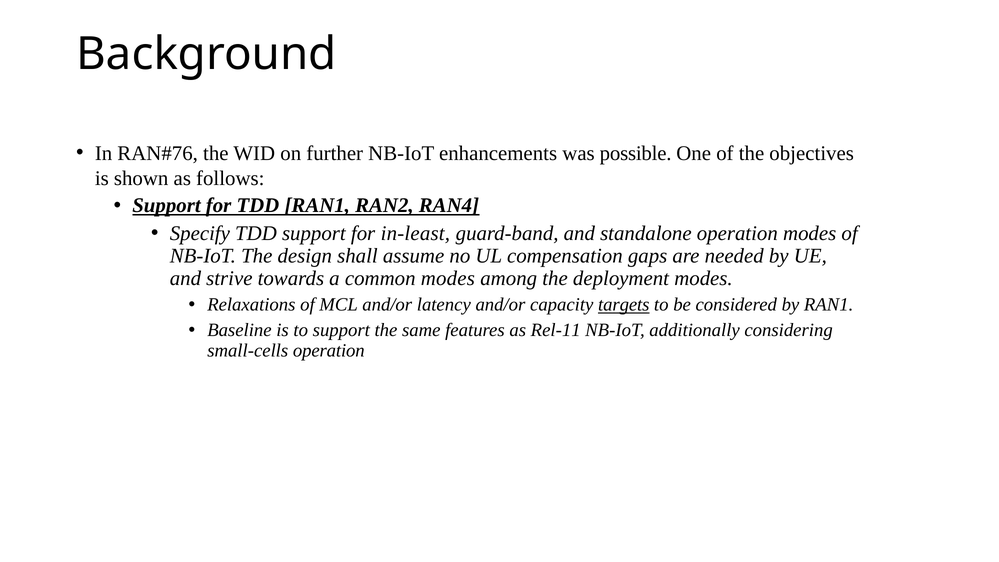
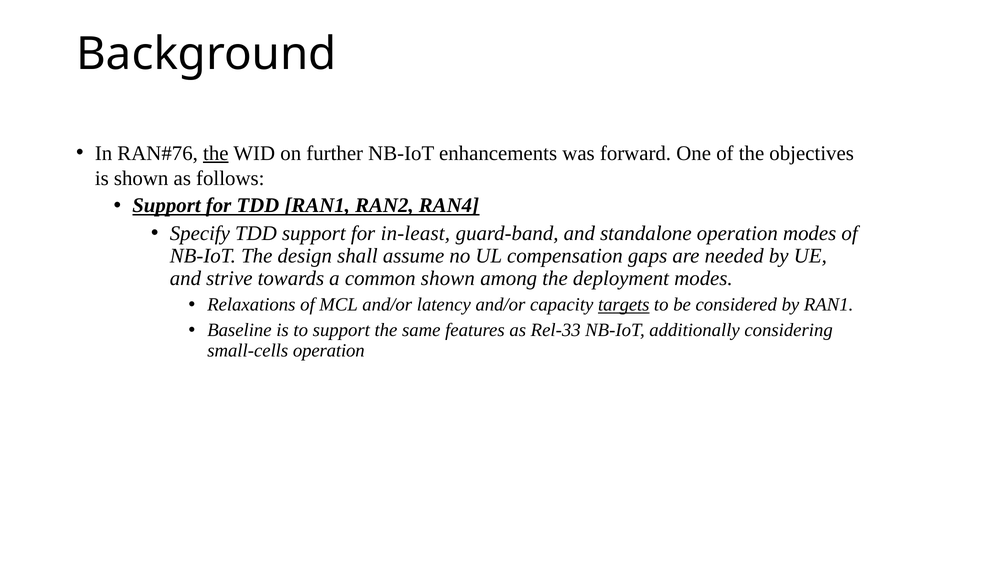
the underline: none -> present (216, 153)
possible: possible -> forward (636, 153)
common modes: modes -> shown (448, 278)
Rel-11: Rel-11 -> Rel-33 (556, 330)
